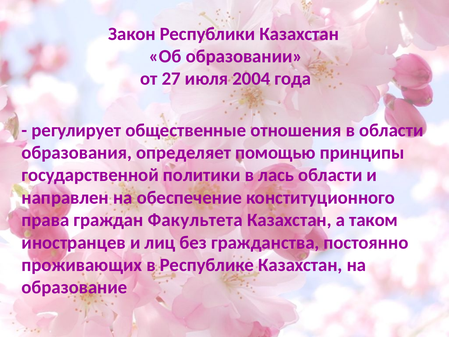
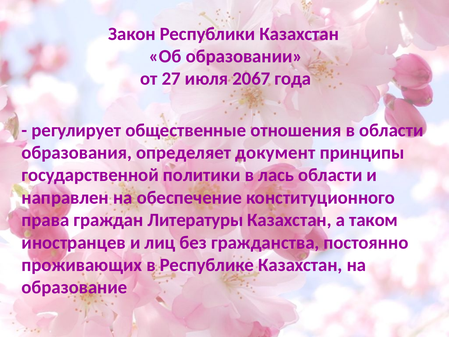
2004: 2004 -> 2067 (251, 79)
помощью: помощью -> документ (275, 153)
Факультета: Факультета -> Литературы (195, 220)
